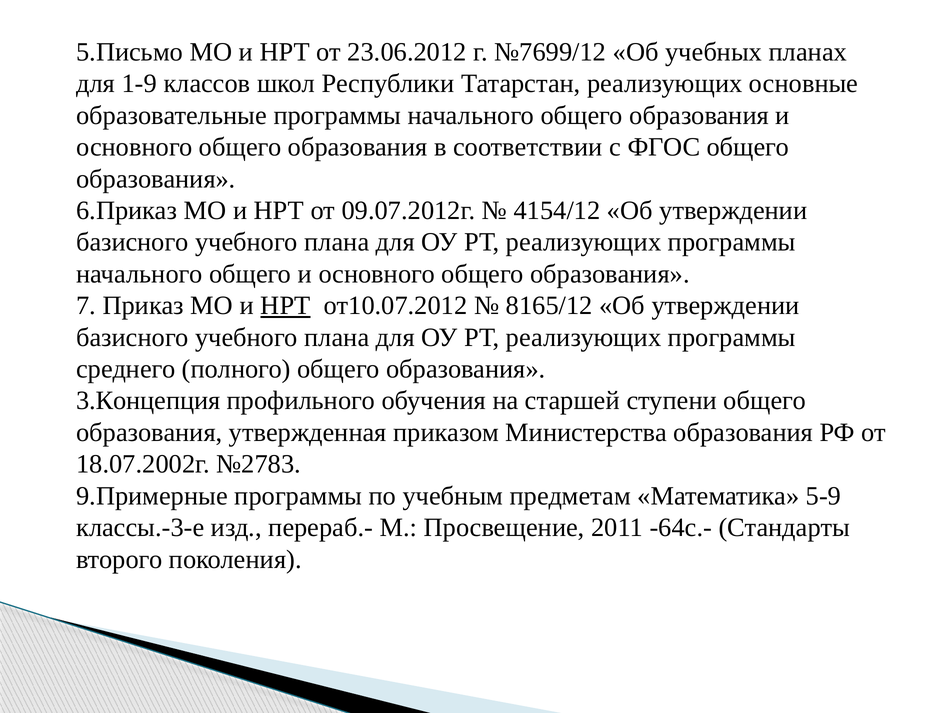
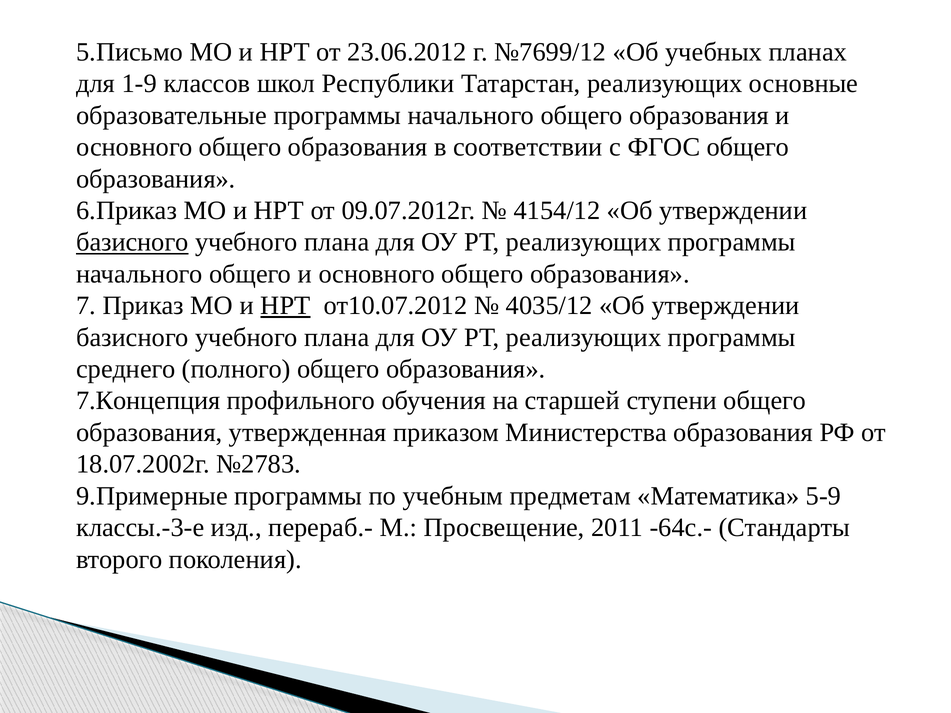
базисного underline: none -> present (132, 242)
8165/12: 8165/12 -> 4035/12 (549, 306)
3.Концепция: 3.Концепция -> 7.Концепция (148, 401)
